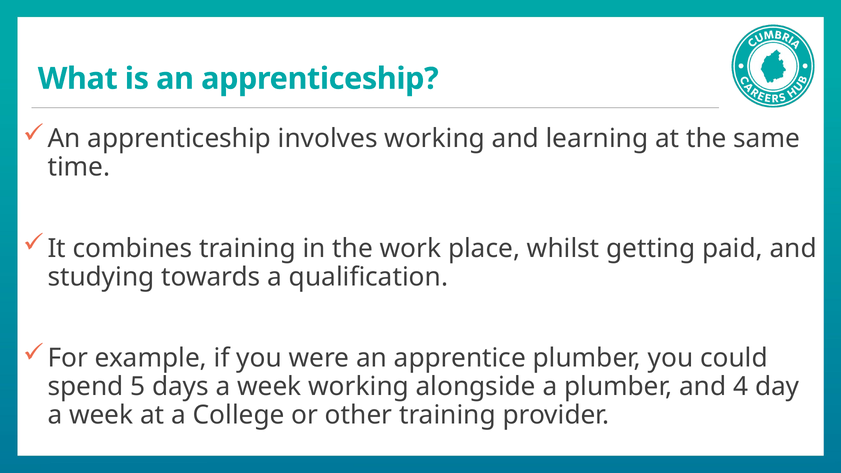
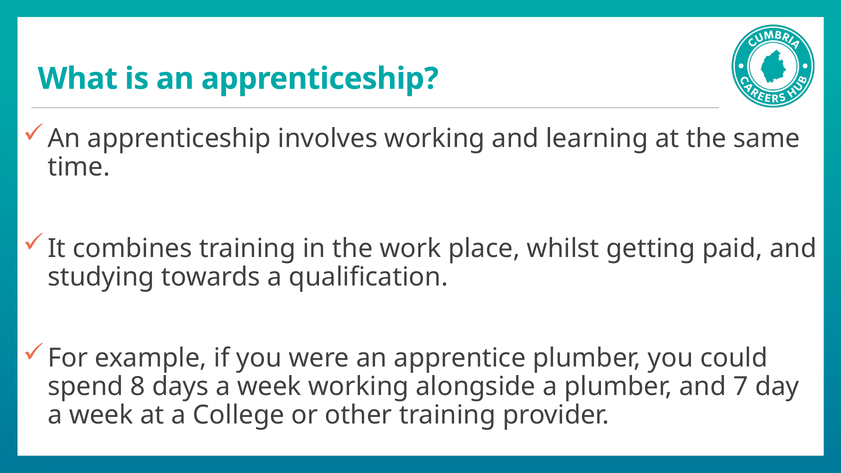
5: 5 -> 8 (138, 387)
4: 4 -> 7 (741, 387)
